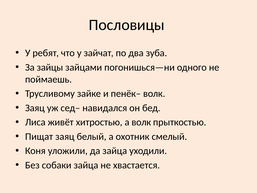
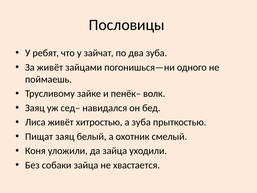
За зайцы: зайцы -> живёт (50, 67)
а волк: волк -> зуба (141, 122)
